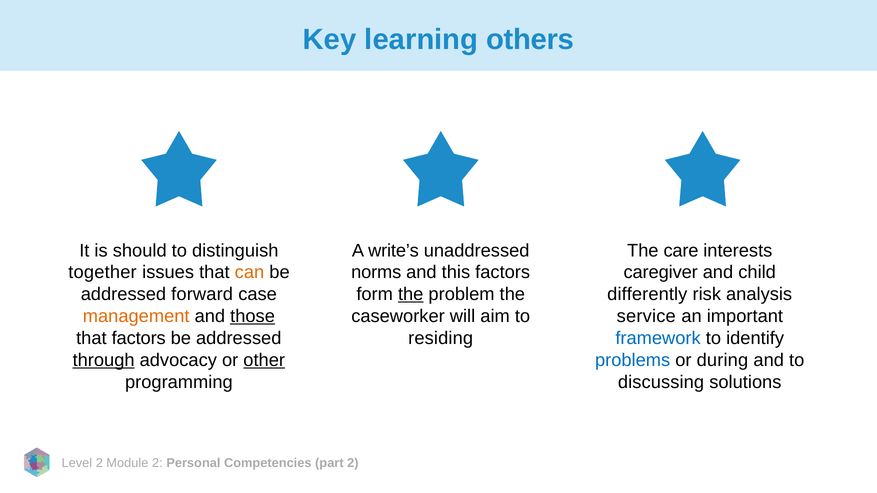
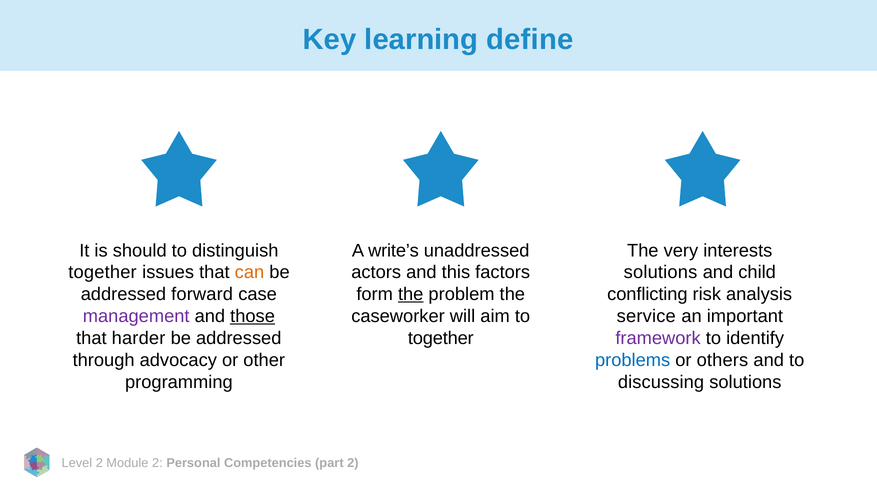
others: others -> define (530, 40)
care: care -> very (681, 251)
norms: norms -> actors (376, 273)
caregiver: caregiver -> solutions (661, 273)
differently: differently -> conflicting (647, 295)
management colour: orange -> purple (136, 316)
that factors: factors -> harder (139, 338)
residing: residing -> together (441, 338)
framework colour: blue -> purple (658, 338)
through underline: present -> none (104, 360)
other underline: present -> none (264, 360)
during: during -> others (722, 360)
